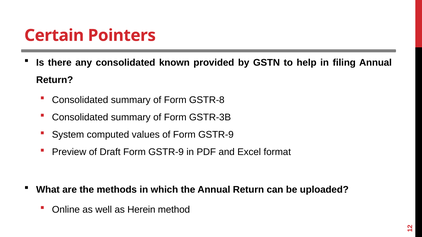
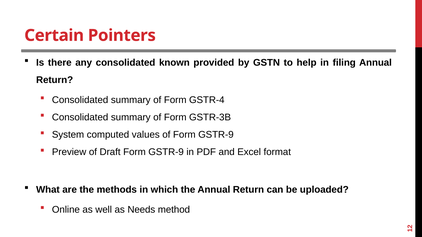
GSTR-8: GSTR-8 -> GSTR-4 (207, 100)
Herein: Herein -> Needs (141, 210)
